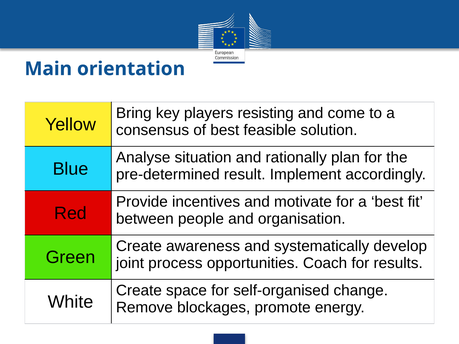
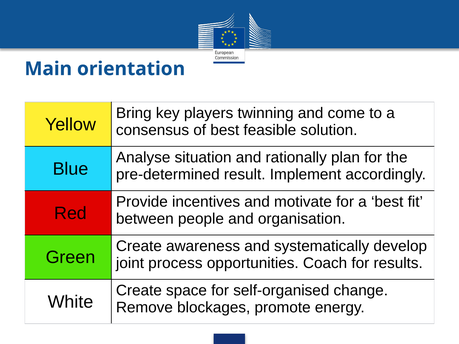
resisting: resisting -> twinning (266, 113)
